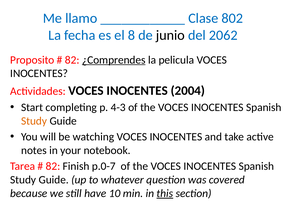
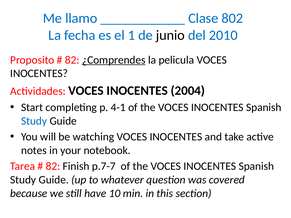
8: 8 -> 1 (131, 35)
2062: 2062 -> 2010 (223, 35)
4-3: 4-3 -> 4-1 (118, 108)
Study colour: orange -> blue (34, 121)
p.0-7: p.0-7 -> p.7-7 (104, 166)
this underline: present -> none (165, 194)
